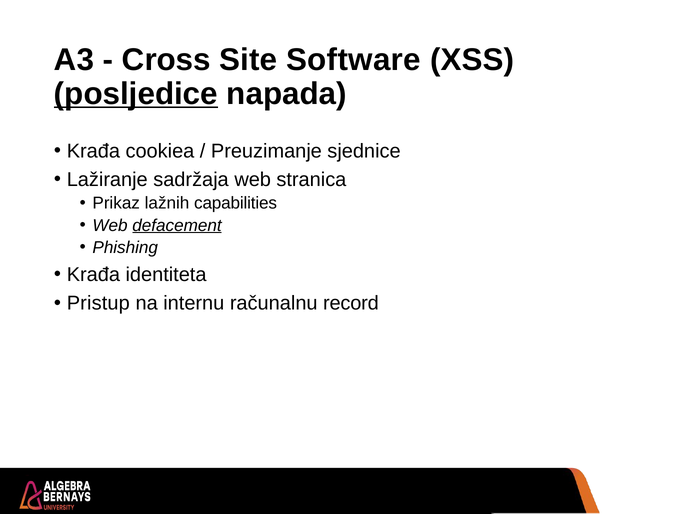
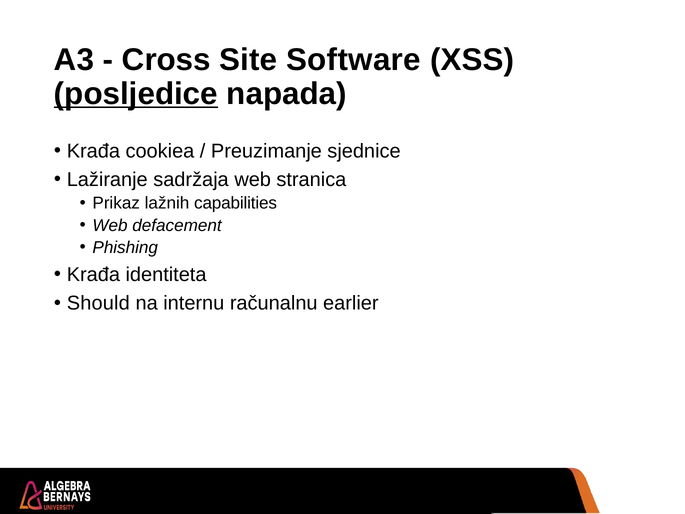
defacement underline: present -> none (177, 225)
Pristup: Pristup -> Should (98, 303)
record: record -> earlier (351, 303)
